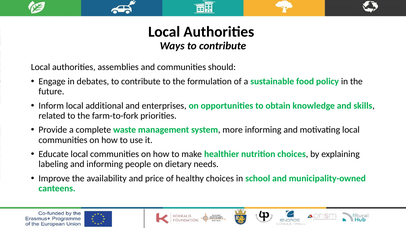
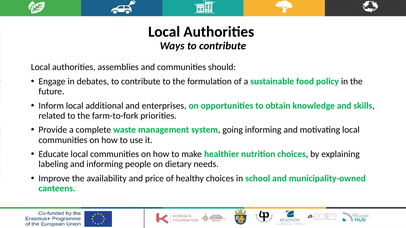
more: more -> going (233, 130)
